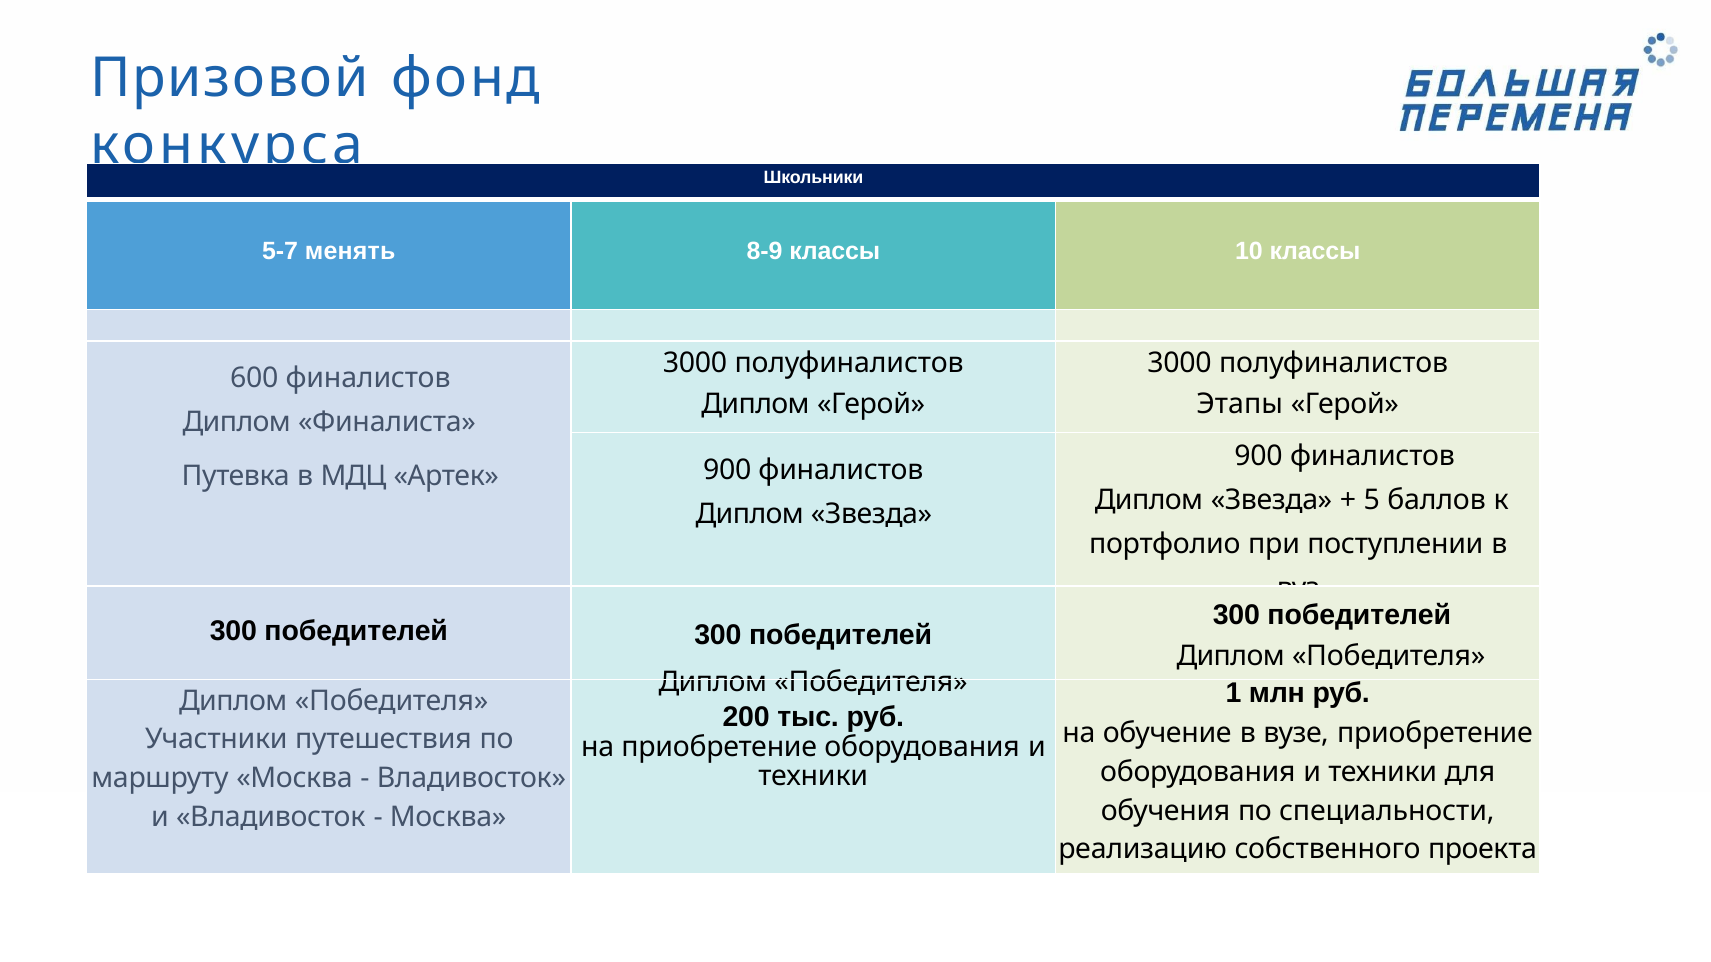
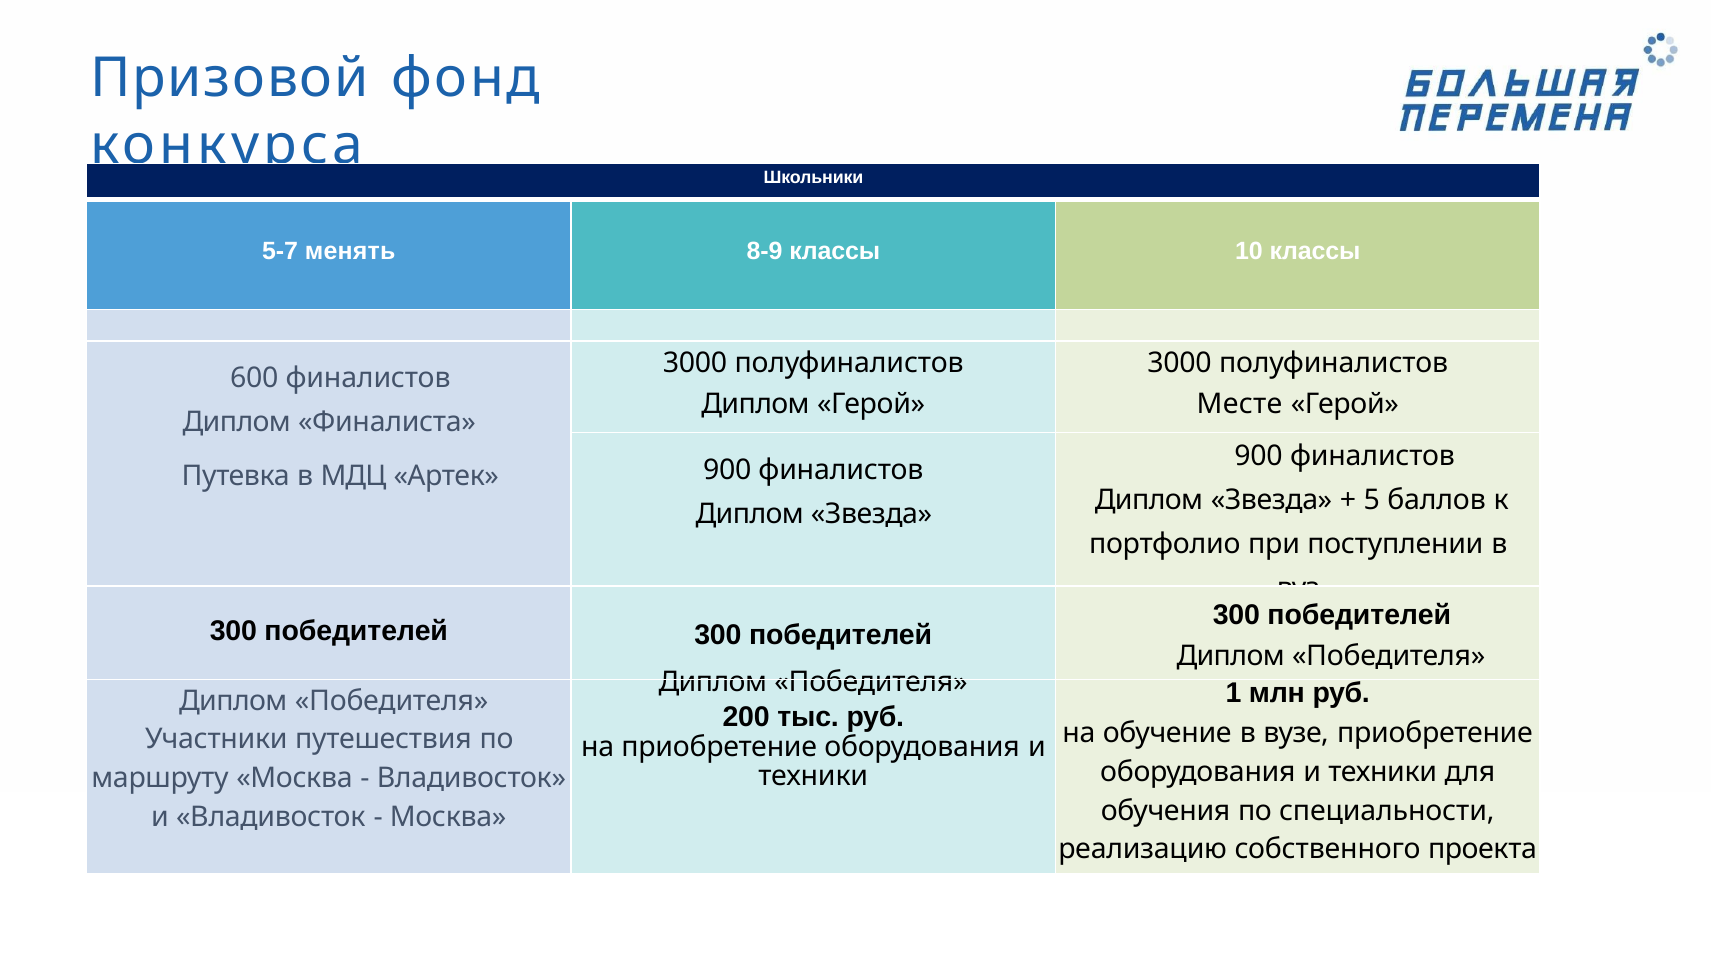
Этапы: Этапы -> Месте (1240, 405)
